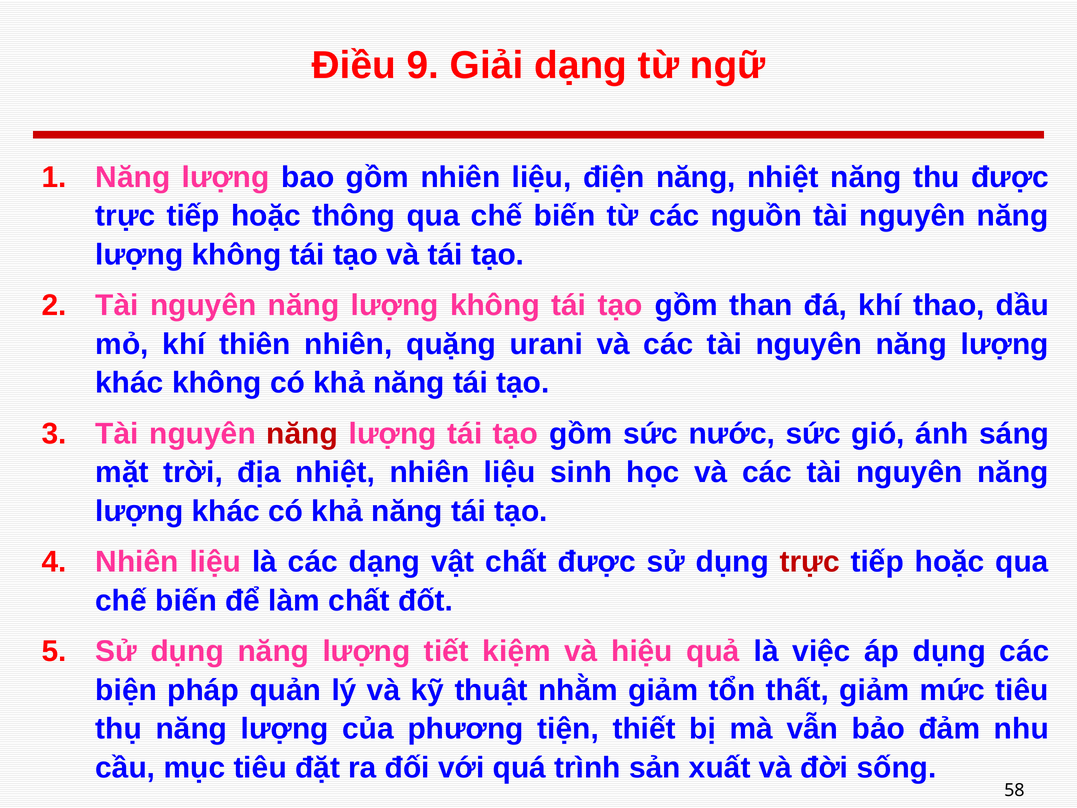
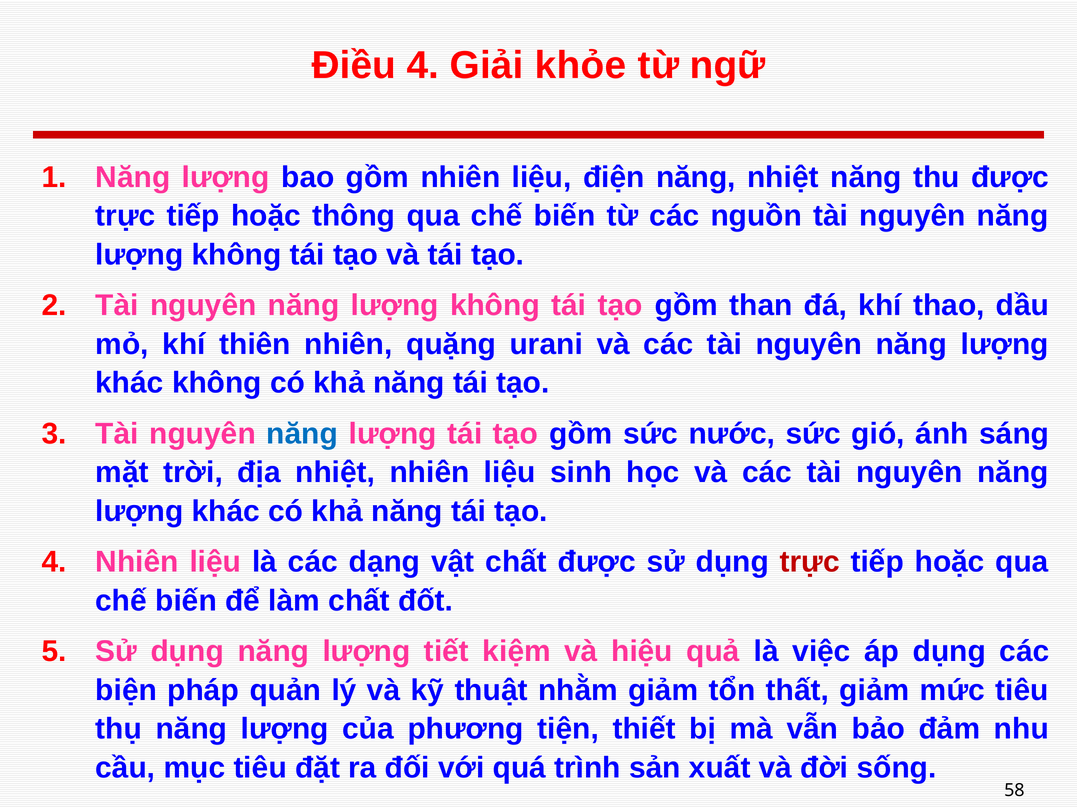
Điều 9: 9 -> 4 (423, 66)
Giải dạng: dạng -> khỏe (580, 66)
năng colour: red -> blue (302, 434)
